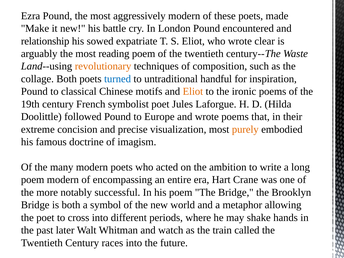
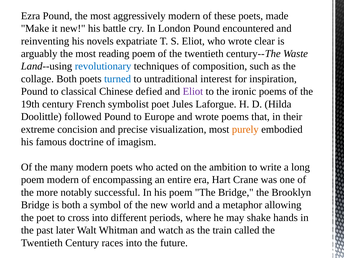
relationship: relationship -> reinventing (45, 41)
sowed: sowed -> novels (100, 41)
revolutionary colour: orange -> blue (103, 66)
handful: handful -> interest (216, 79)
motifs: motifs -> defied (149, 91)
Eliot colour: orange -> purple (193, 91)
